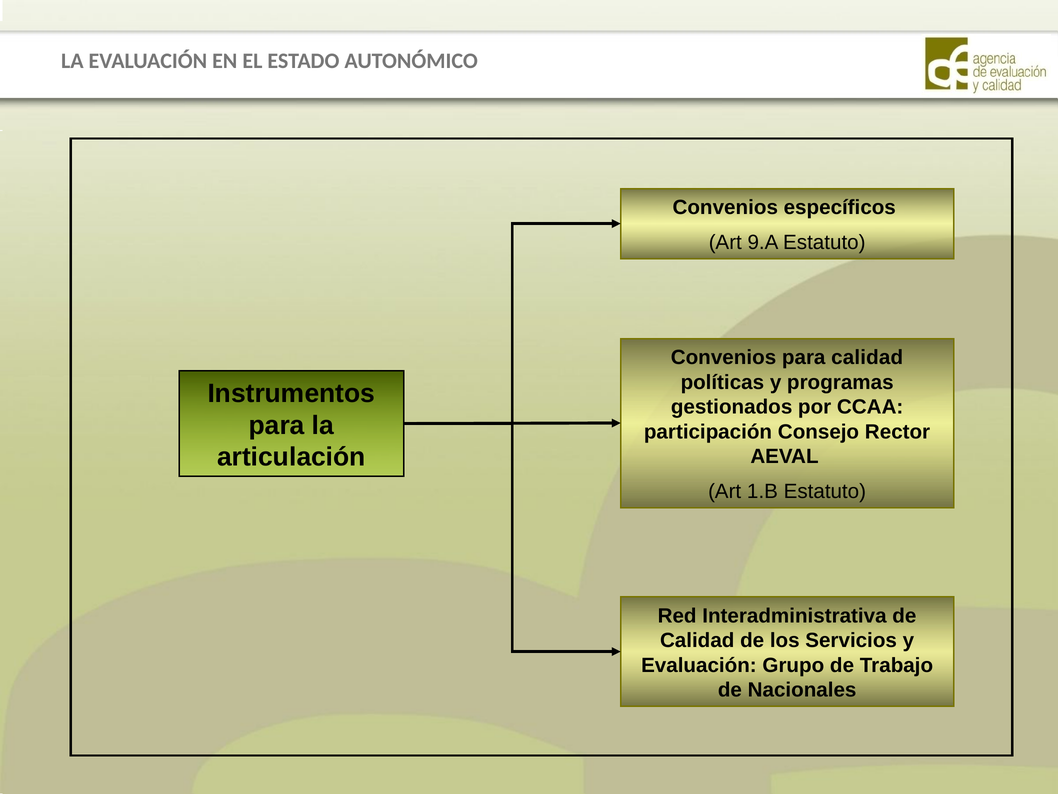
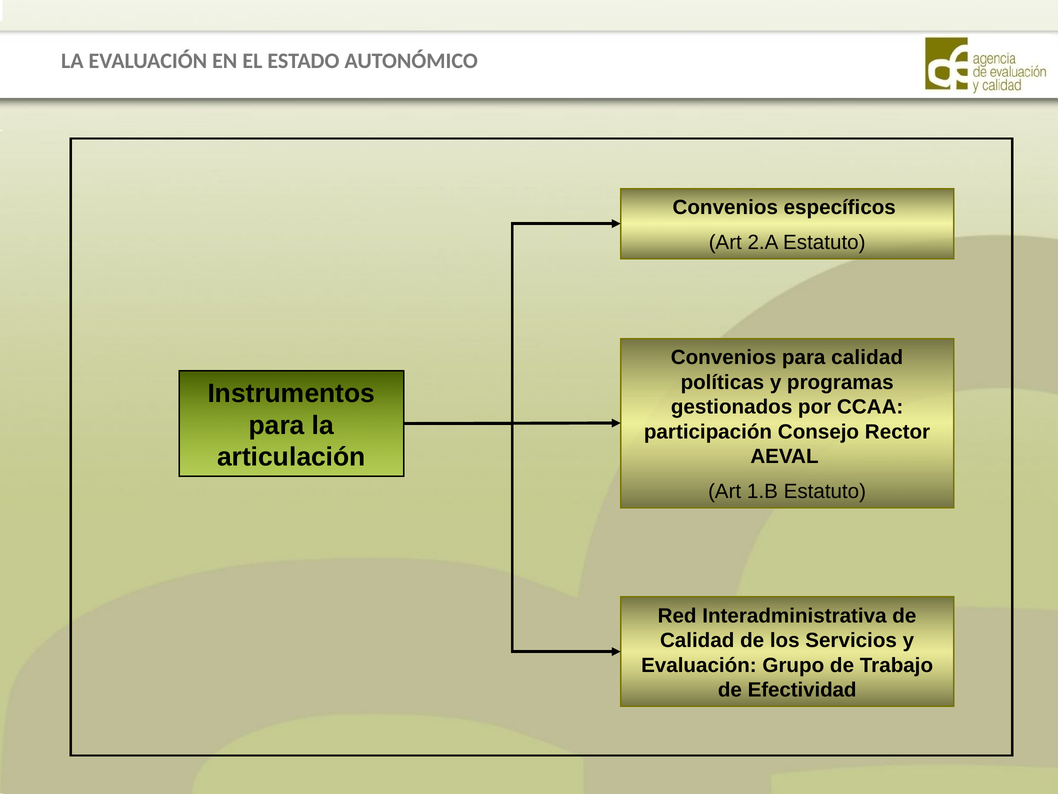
9.A: 9.A -> 2.A (763, 242)
Nacionales: Nacionales -> Efectividad (802, 690)
